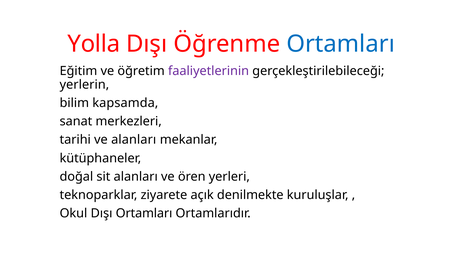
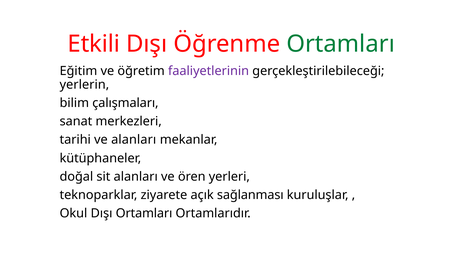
Yolla: Yolla -> Etkili (94, 44)
Ortamları colour: blue -> green (341, 44)
kapsamda: kapsamda -> çalışmaları (125, 103)
denilmekte: denilmekte -> sağlanması (250, 195)
